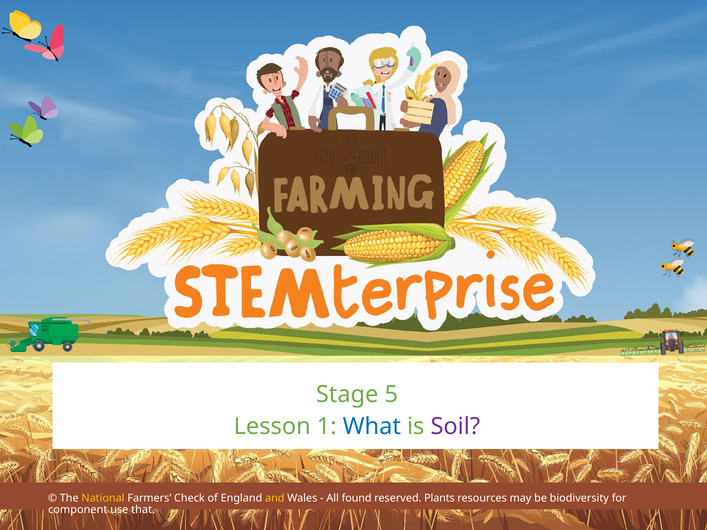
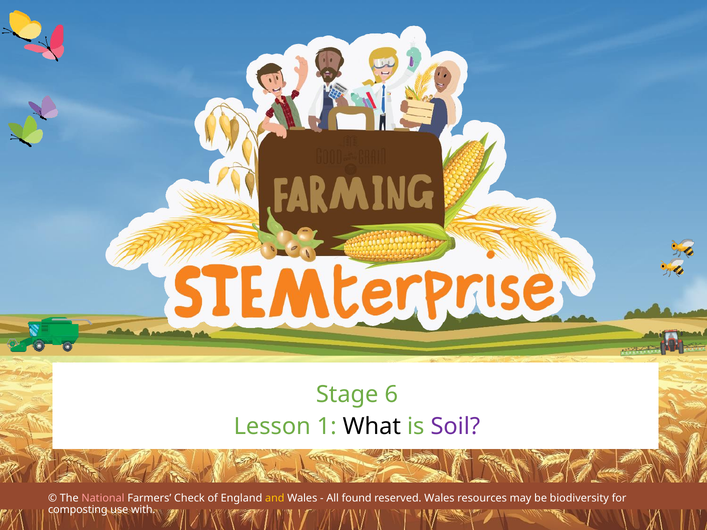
5: 5 -> 6 (391, 395)
What colour: blue -> black (372, 427)
National colour: yellow -> pink (103, 498)
reserved Plants: Plants -> Wales (439, 498)
component: component -> composting (78, 510)
that: that -> with (143, 510)
